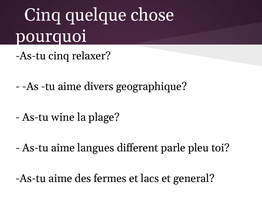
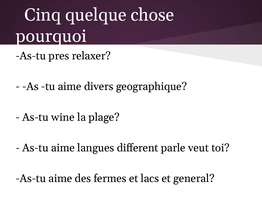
As-tu cinq: cinq -> pres (59, 56)
pleu: pleu -> veut (198, 148)
